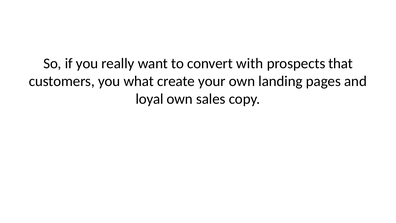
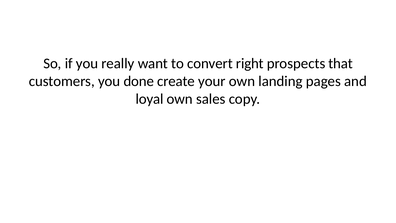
with: with -> right (250, 63)
what: what -> done (139, 81)
